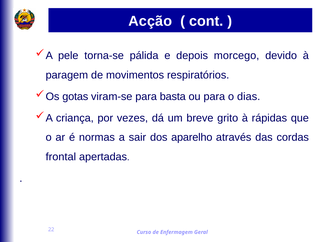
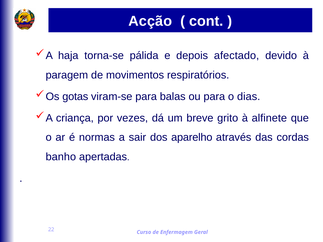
pele: pele -> haja (68, 56)
morcego: morcego -> afectado (237, 56)
basta: basta -> balas (173, 97)
rápidas: rápidas -> alfinete (269, 118)
frontal: frontal -> banho (61, 157)
